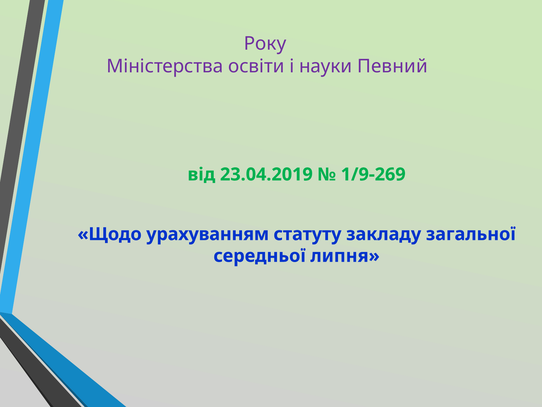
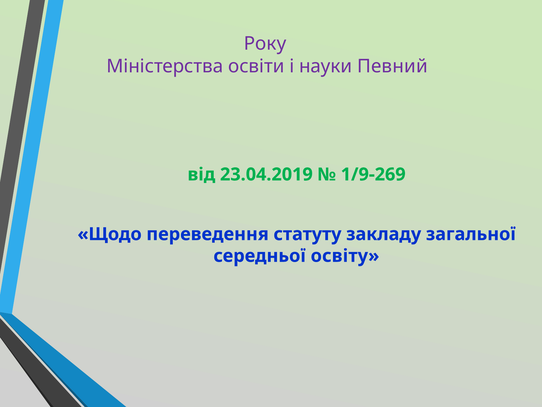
урахуванням: урахуванням -> переведення (208, 234)
липня: липня -> освіту (345, 256)
